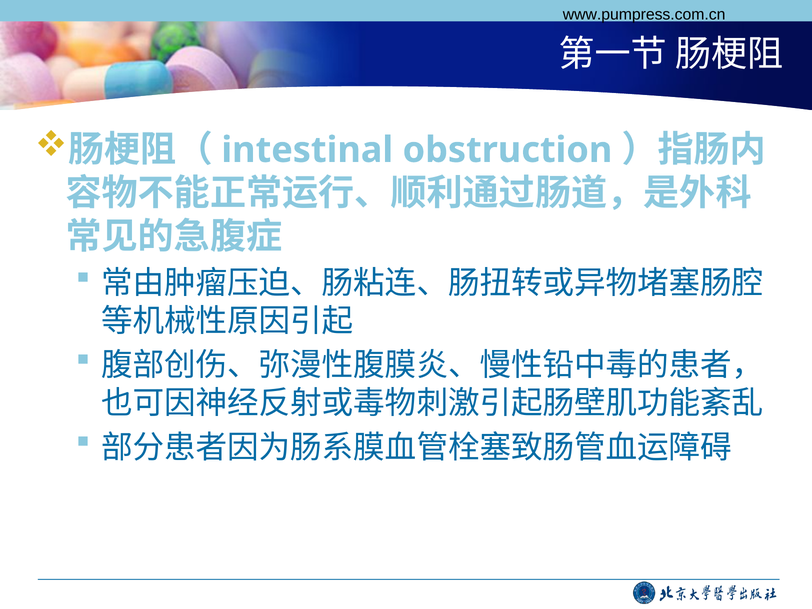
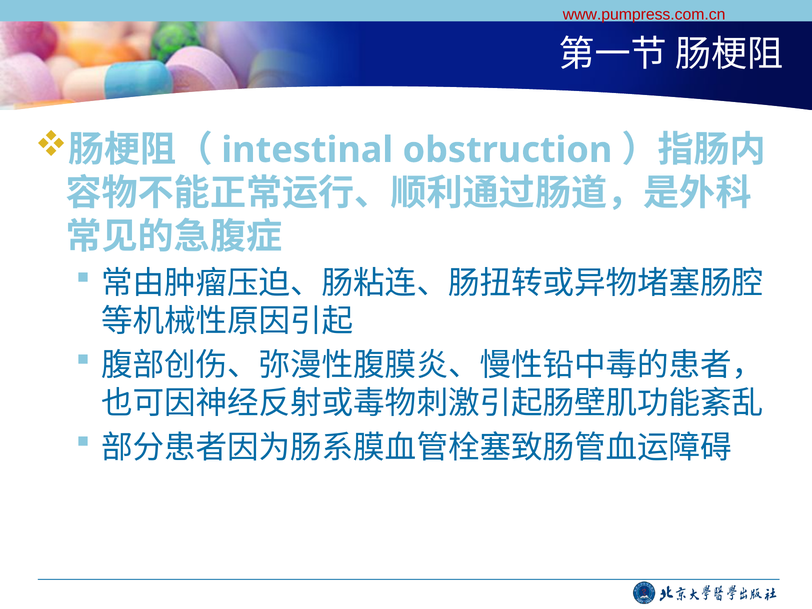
www.pumpress.com.cn colour: black -> red (644, 15)
